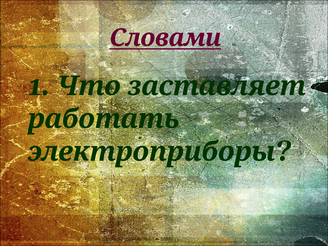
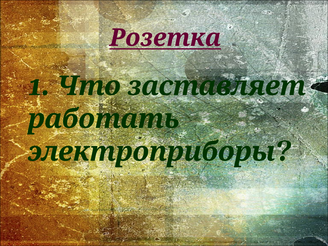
Словами: Словами -> Розетка (165, 38)
